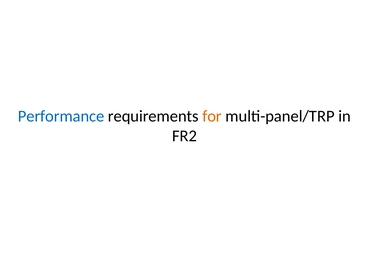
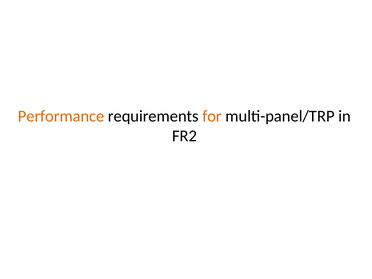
Performance colour: blue -> orange (61, 116)
